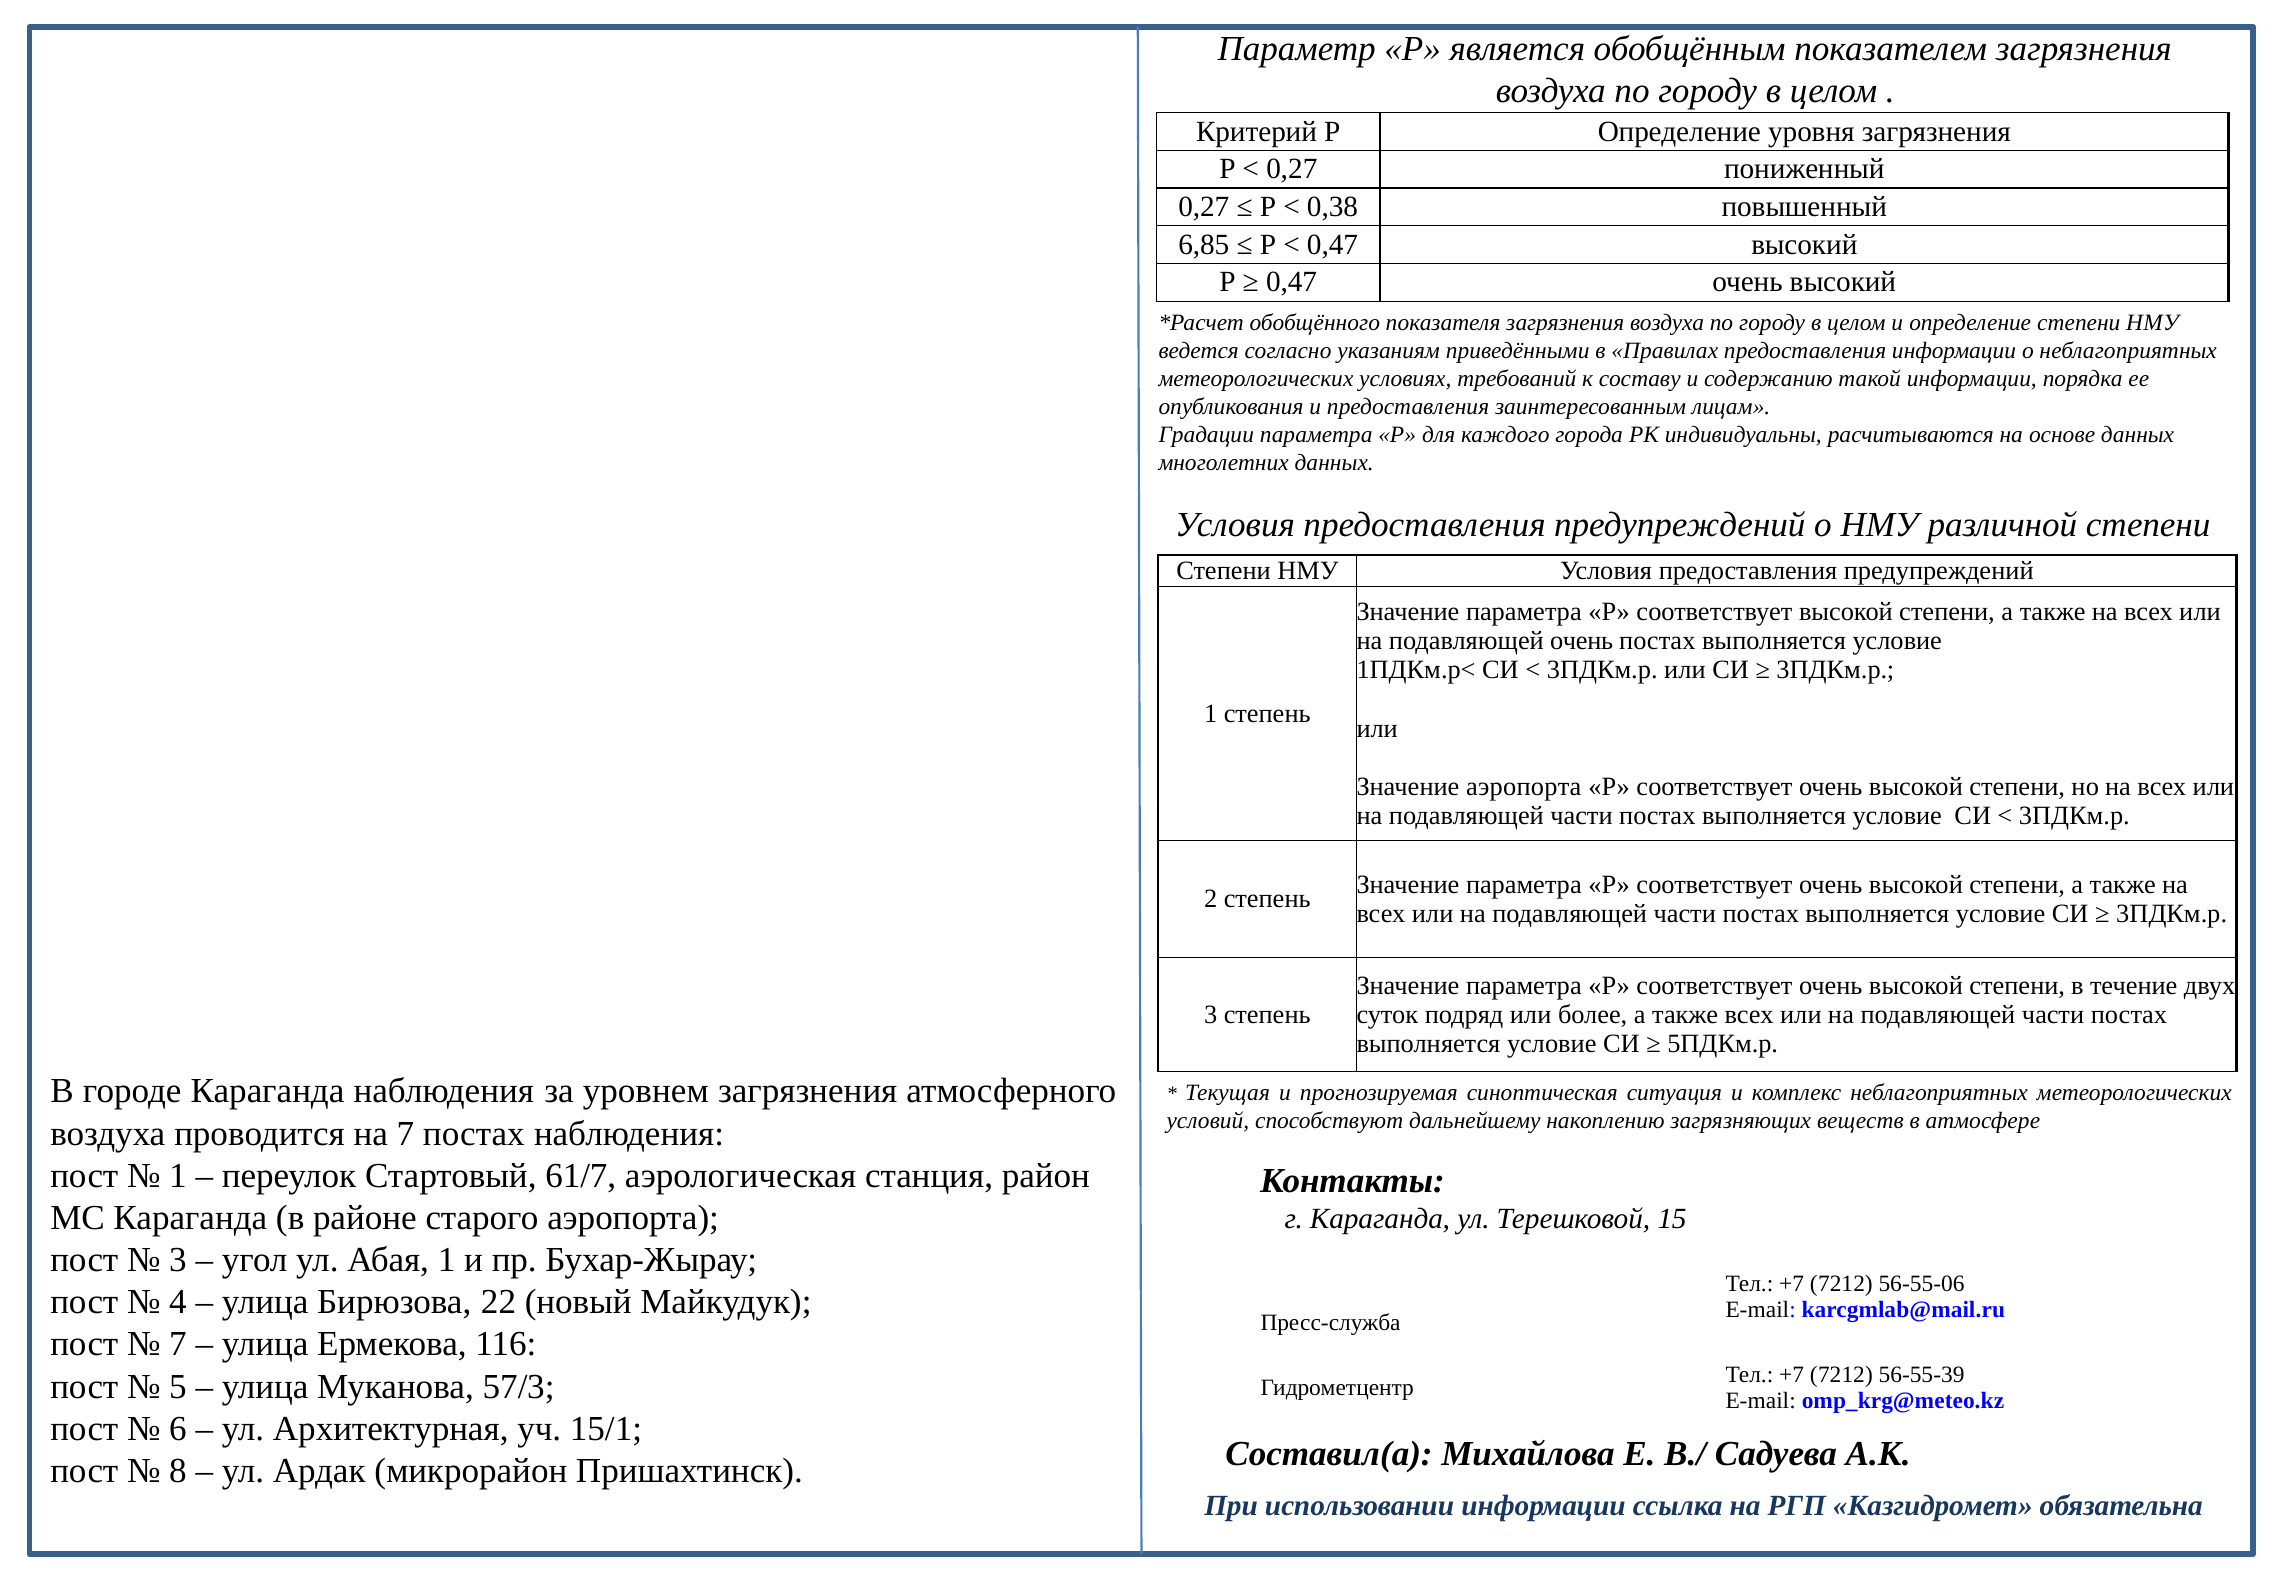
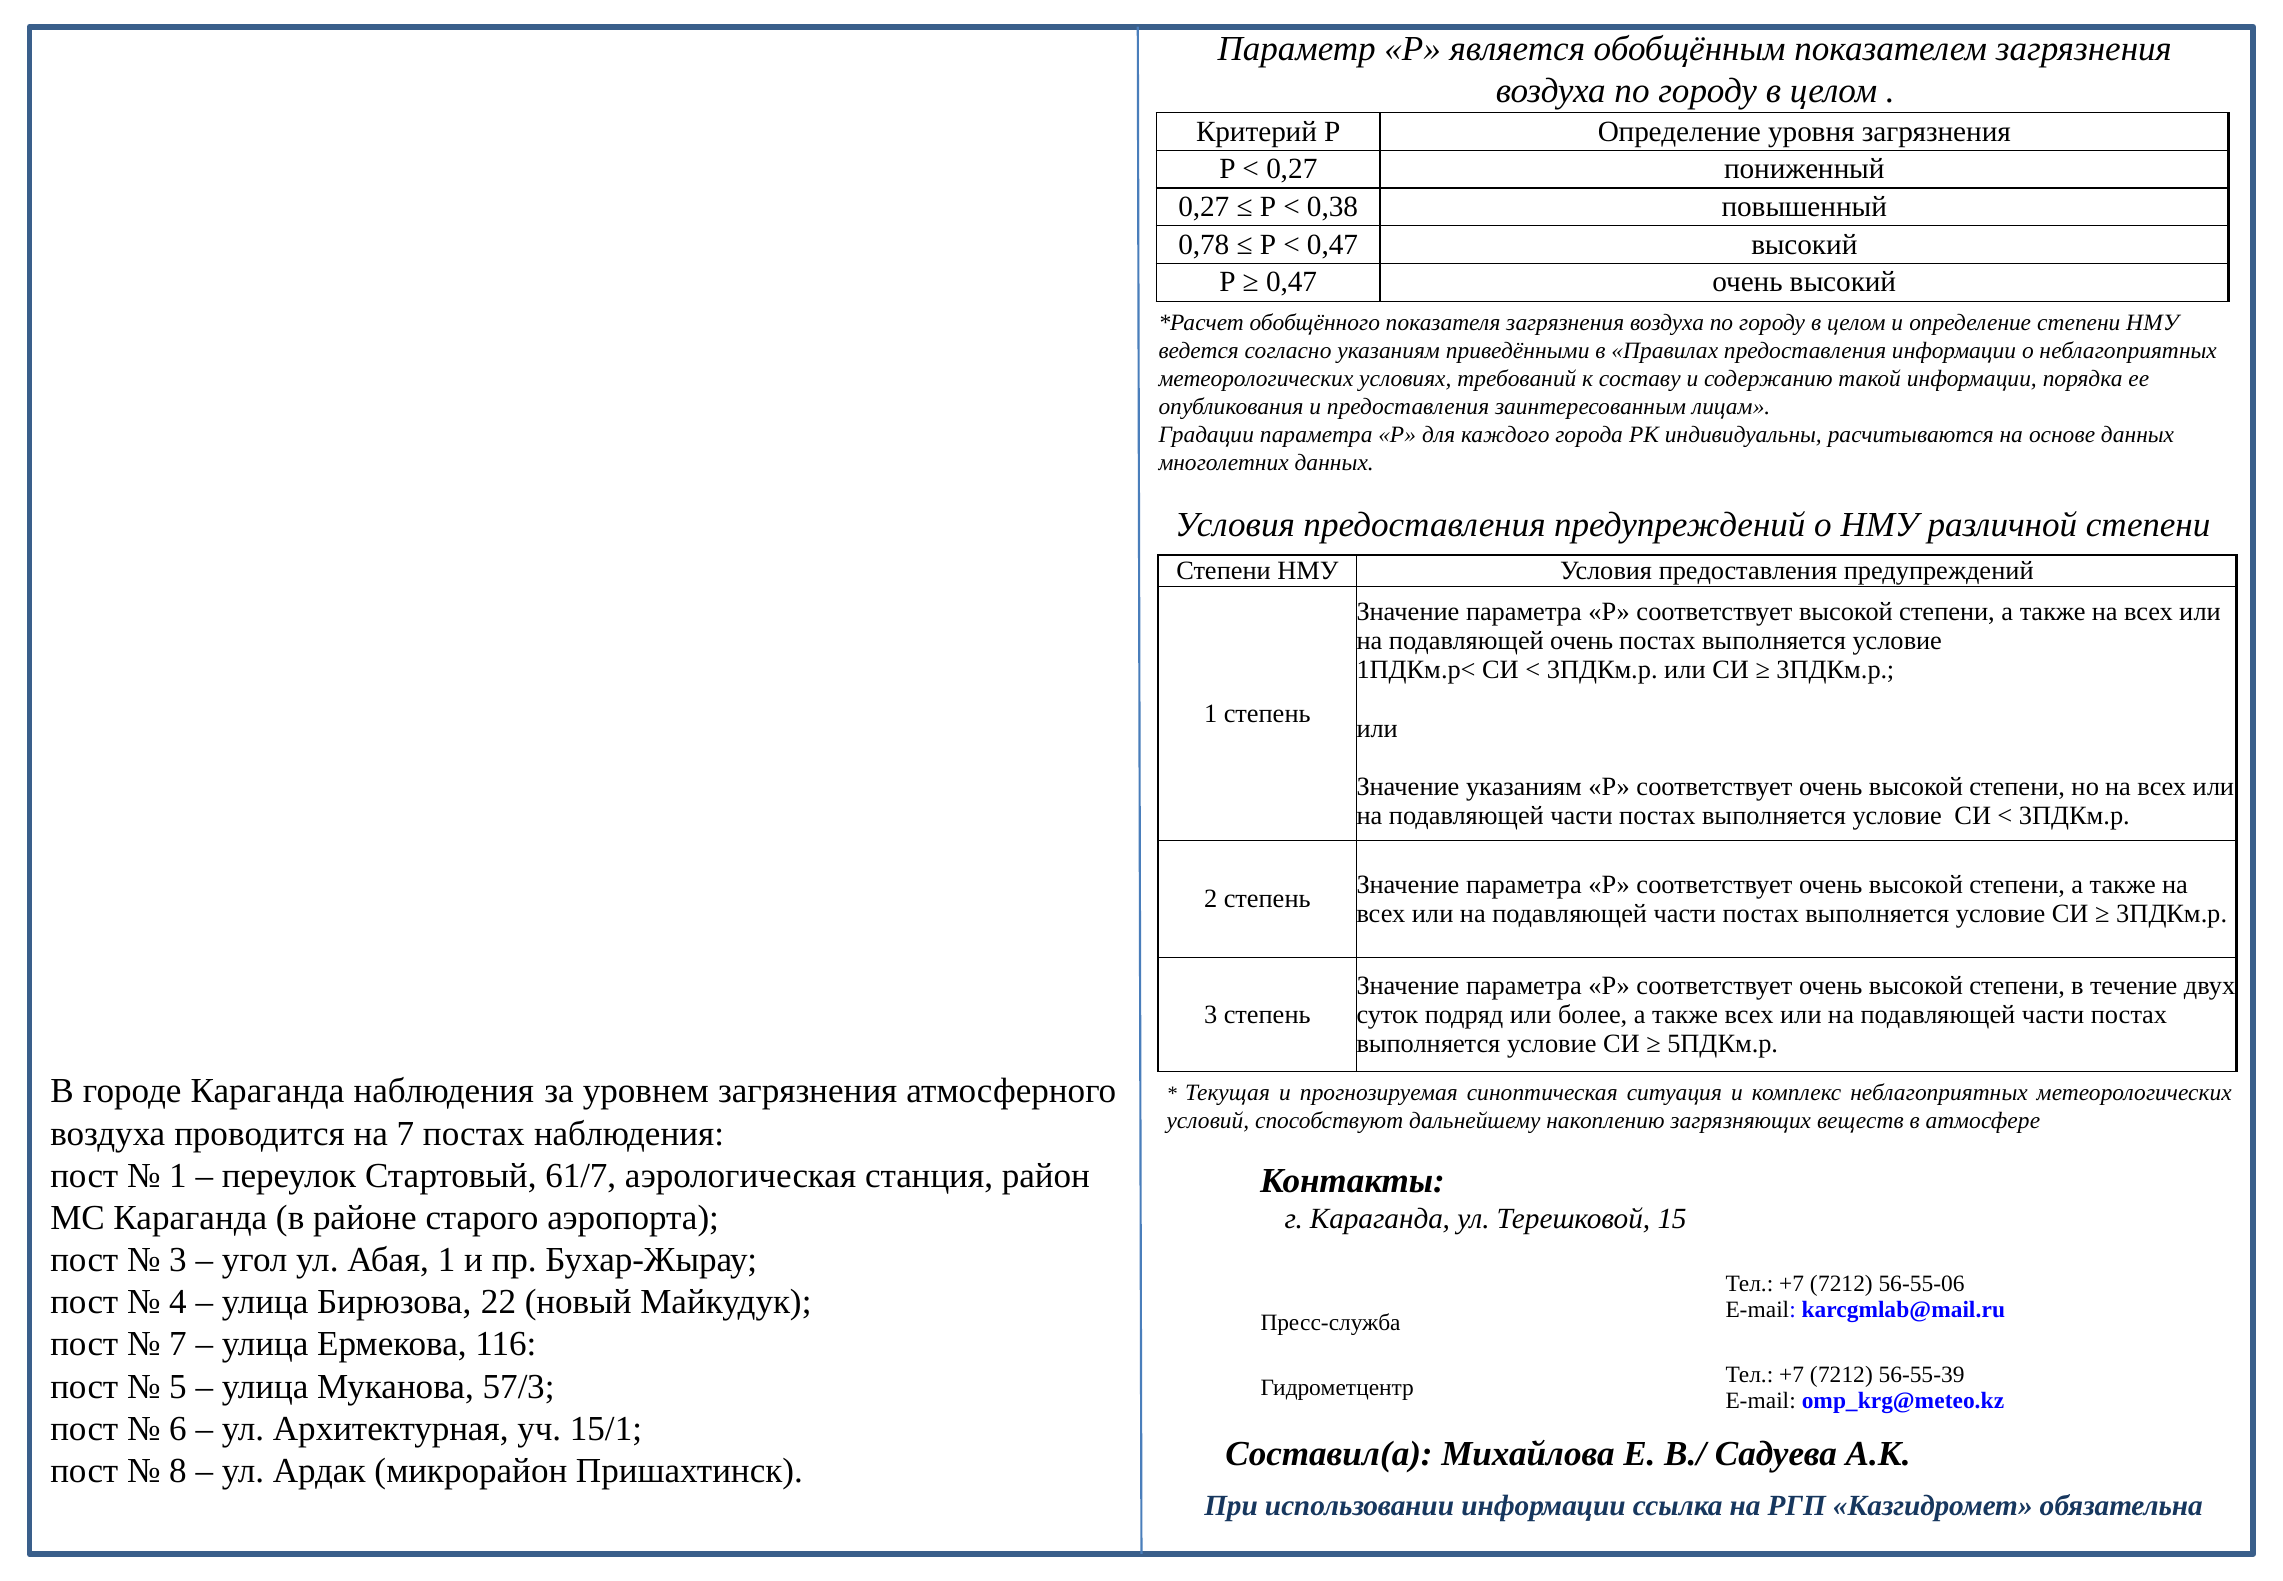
6,85: 6,85 -> 0,78 (1204, 244)
Значение аэропорта: аэропорта -> указаниям (1524, 787)
